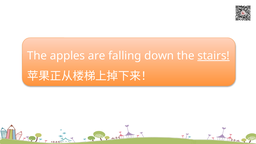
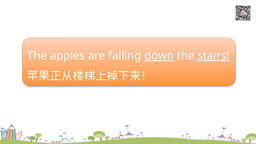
down underline: none -> present (159, 56)
